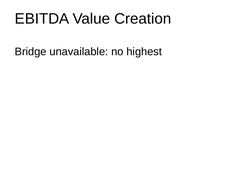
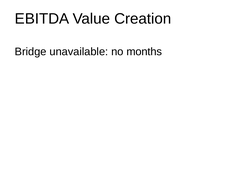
highest: highest -> months (144, 52)
